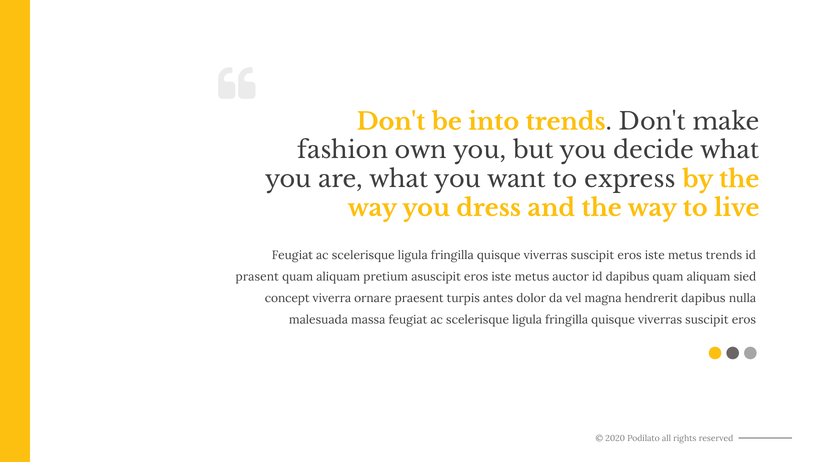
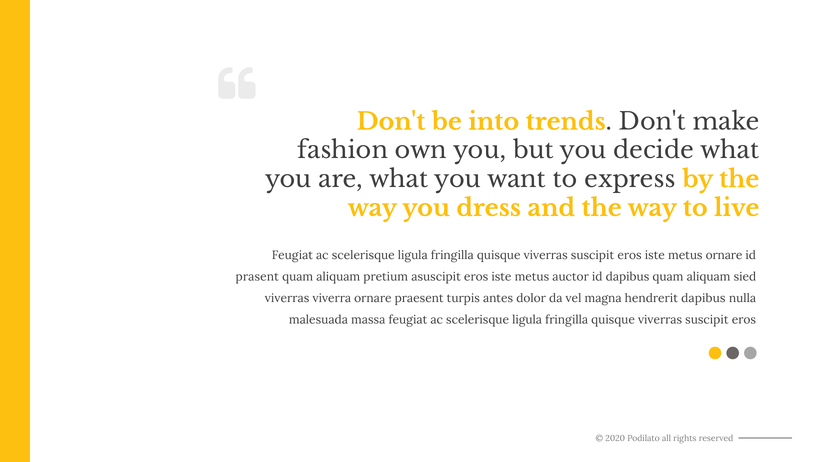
metus trends: trends -> ornare (724, 255)
concept: concept -> viverras (287, 299)
